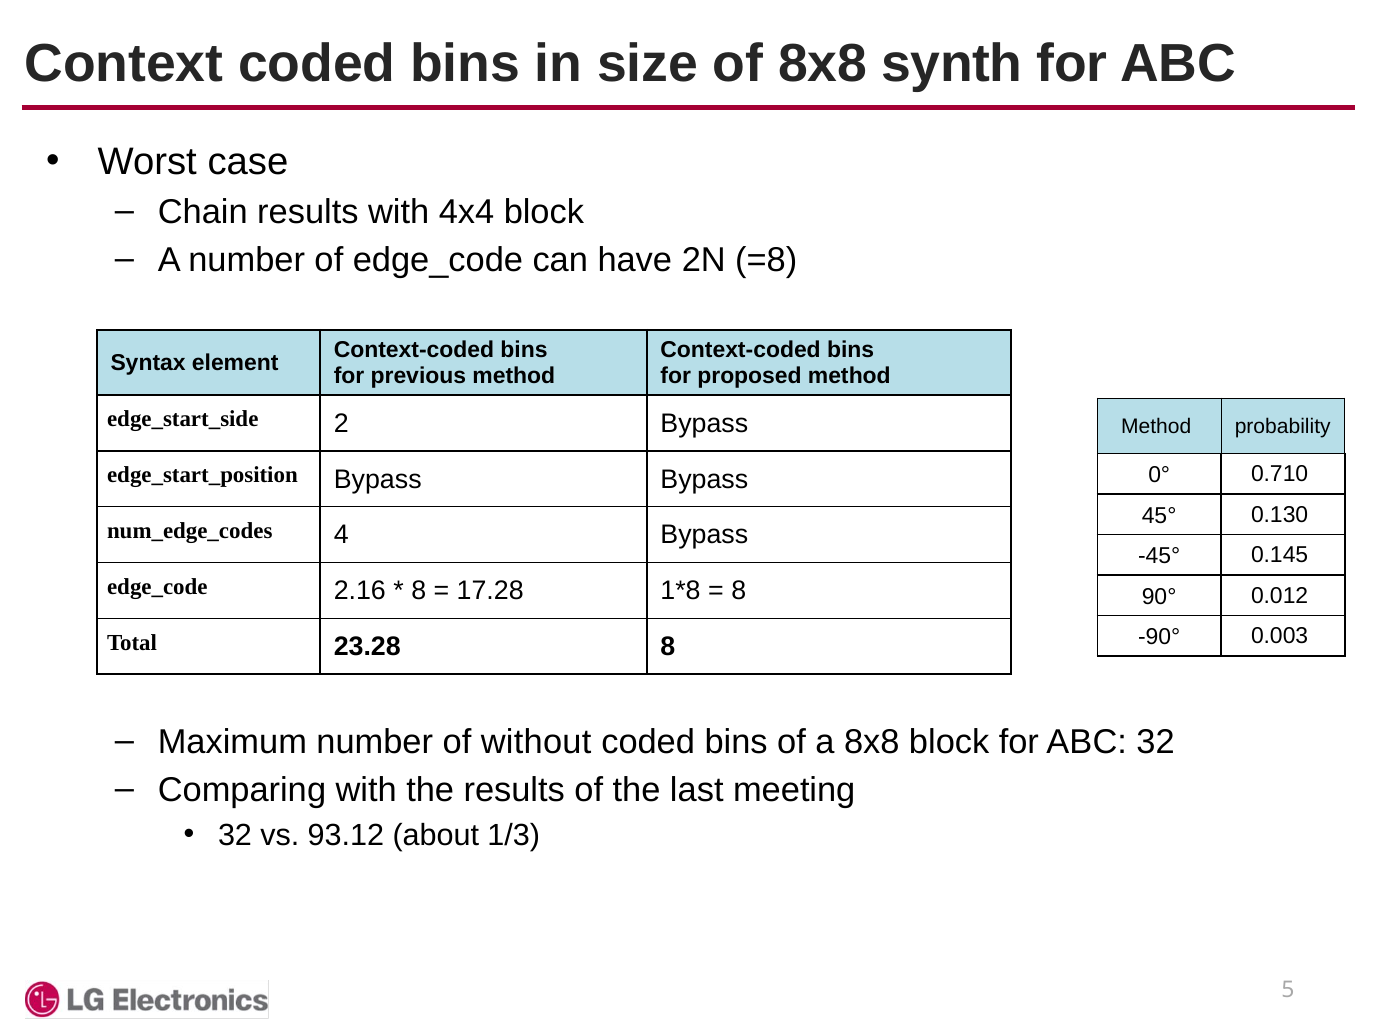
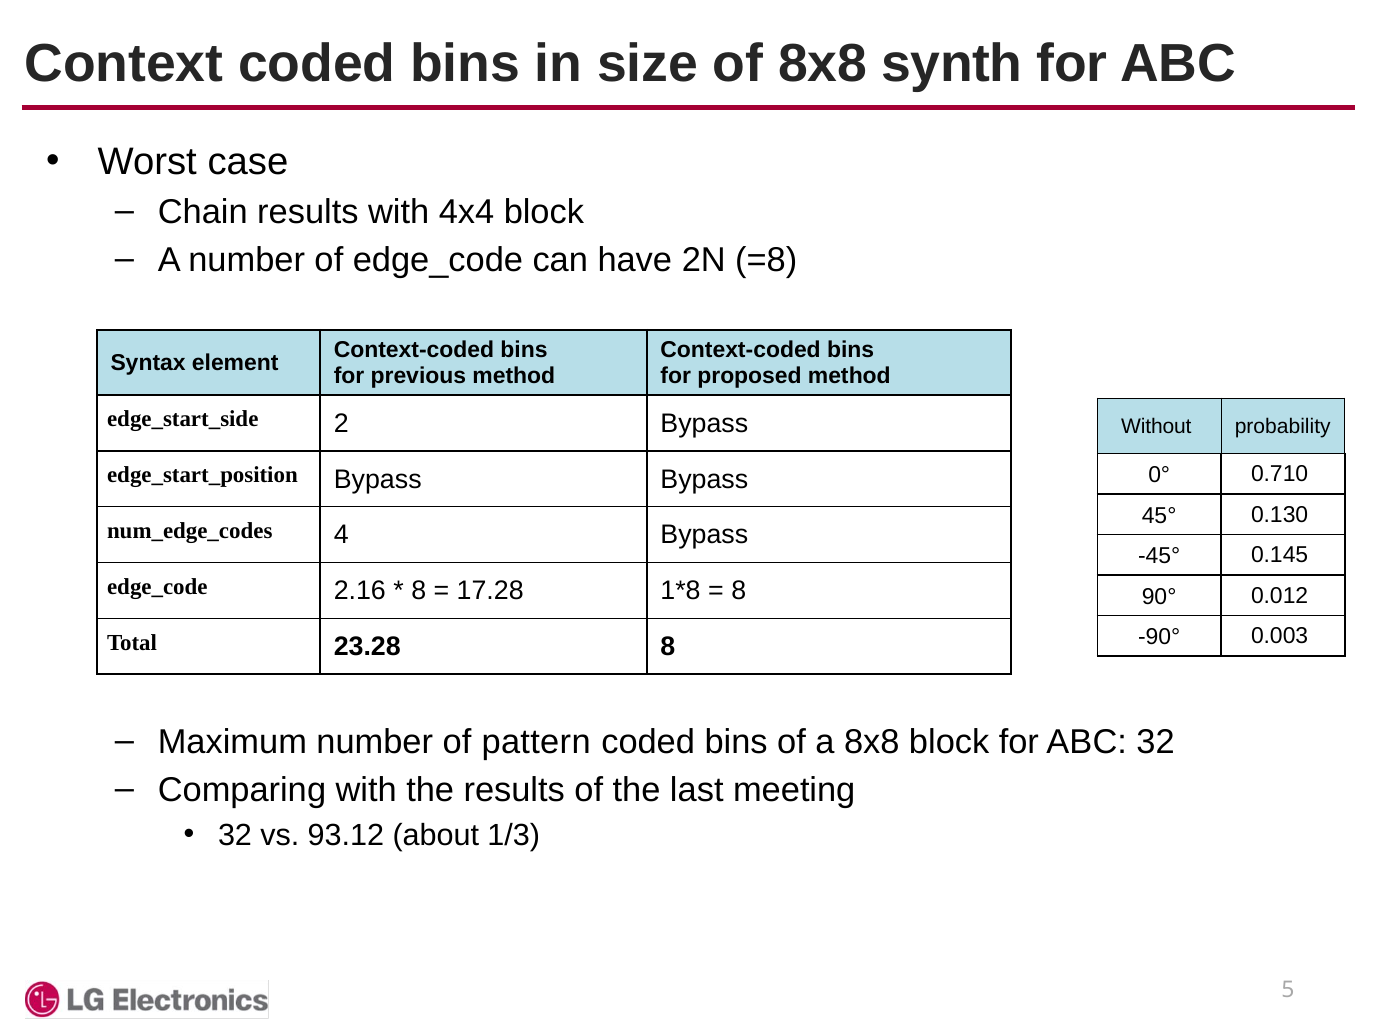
Method: Method -> Without (1156, 427)
without: without -> pattern (536, 742)
